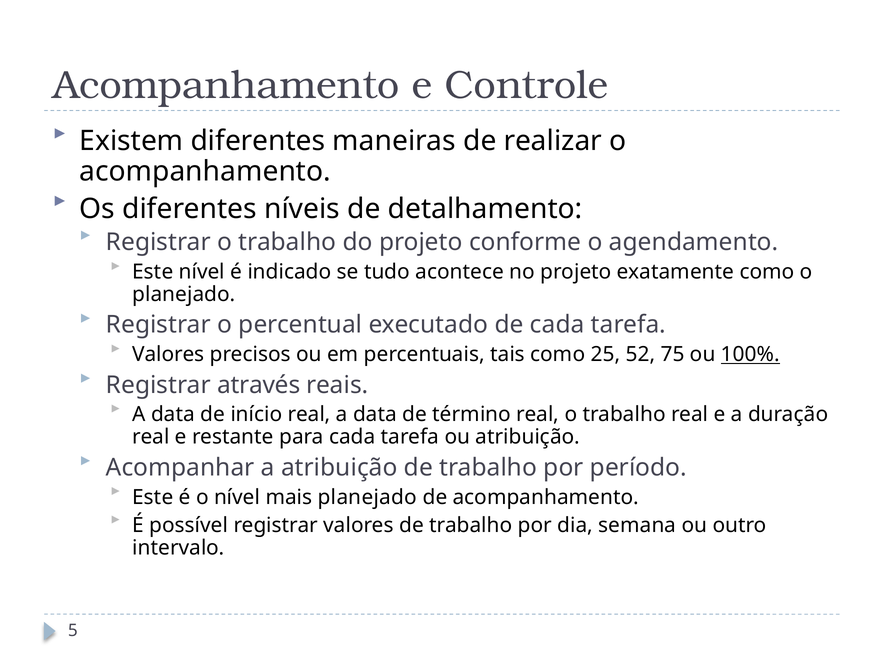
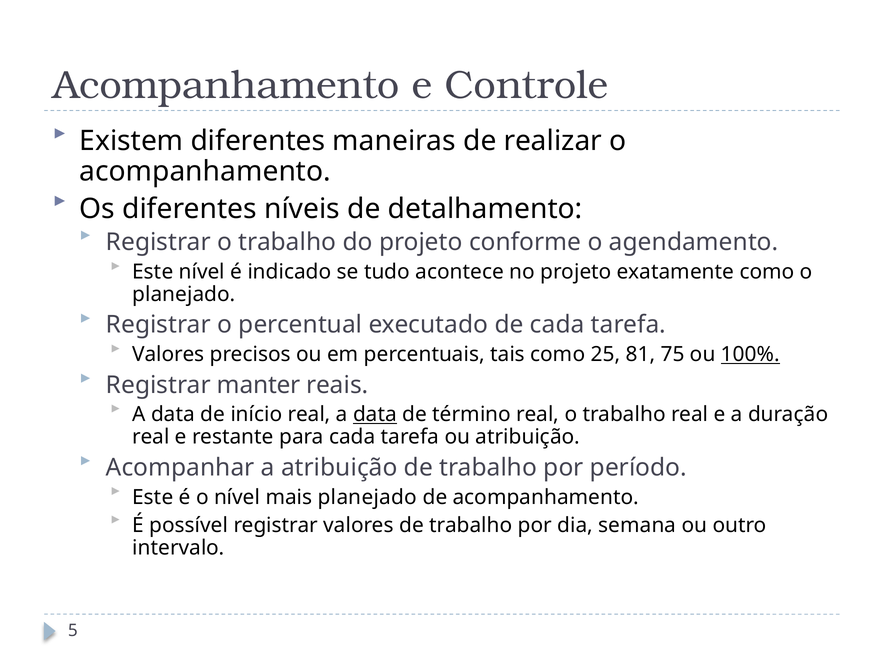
52: 52 -> 81 (640, 354)
através: através -> manter (259, 385)
data underline: none -> present (375, 415)
